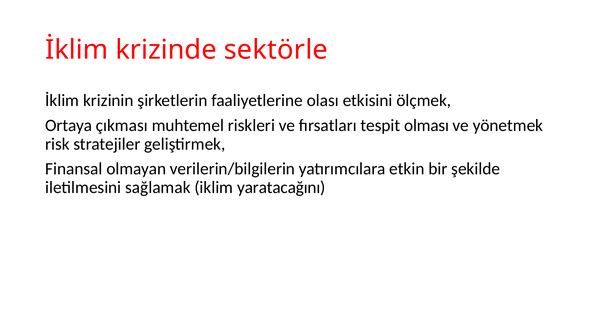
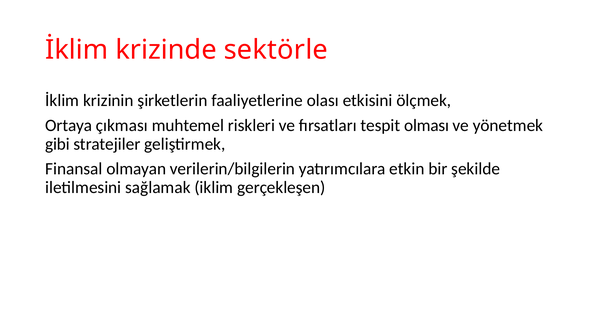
risk: risk -> gibi (57, 144)
yaratacağını: yaratacağını -> gerçekleşen (281, 187)
